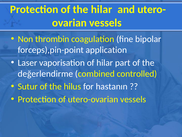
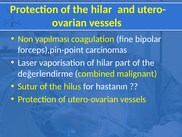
thrombin: thrombin -> yapılması (52, 39)
application: application -> carcinomas (106, 50)
controlled: controlled -> malignant (137, 73)
